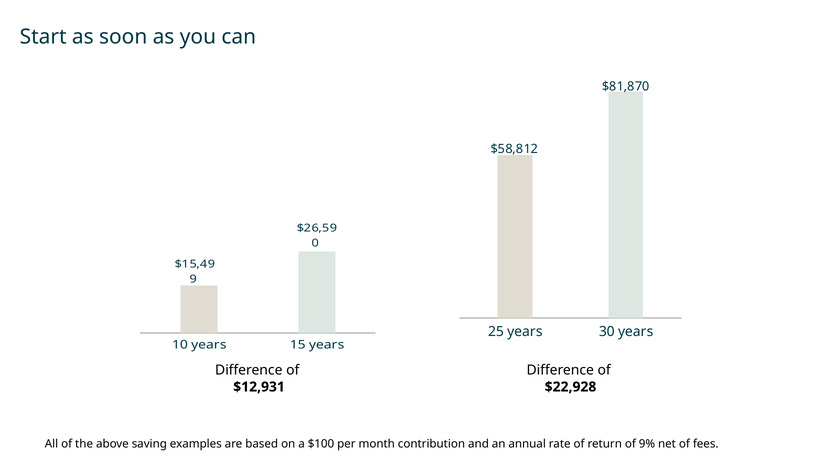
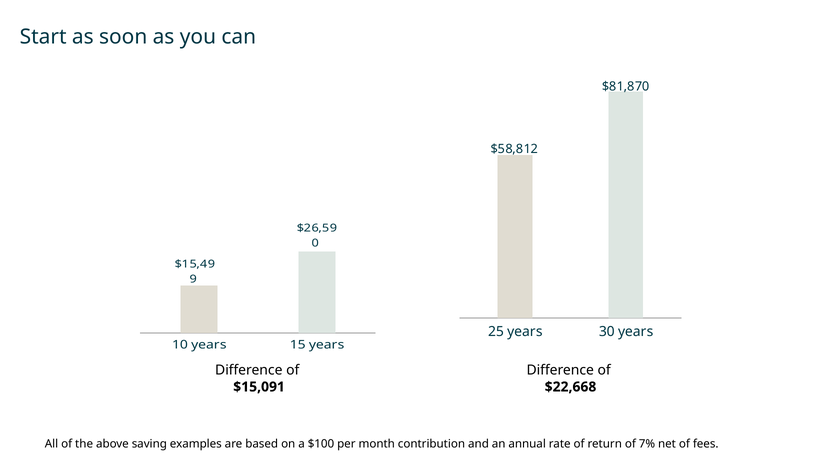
$12,931: $12,931 -> $15,091 (259, 387)
$22,928: $22,928 -> $22,668 (571, 387)
9%: 9% -> 7% (647, 444)
